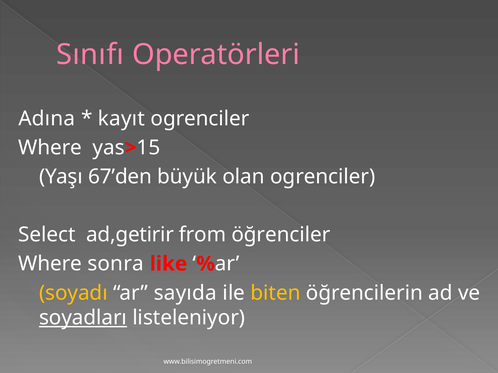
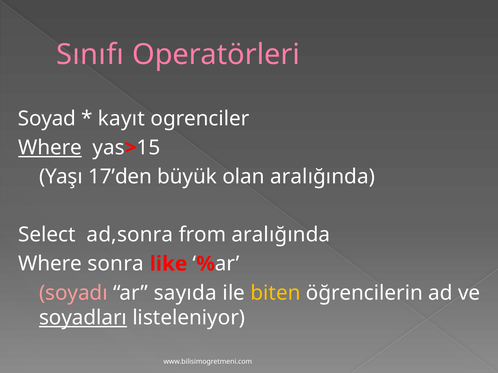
Adına: Adına -> Soyad (47, 119)
Where underline: none -> present (50, 148)
67’den: 67’den -> 17’den (120, 177)
olan ogrenciler: ogrenciler -> aralığında (323, 177)
ad,getirir: ad,getirir -> ad,sonra (130, 235)
from öğrenciler: öğrenciler -> aralığında (281, 235)
soyadı colour: yellow -> pink (73, 293)
